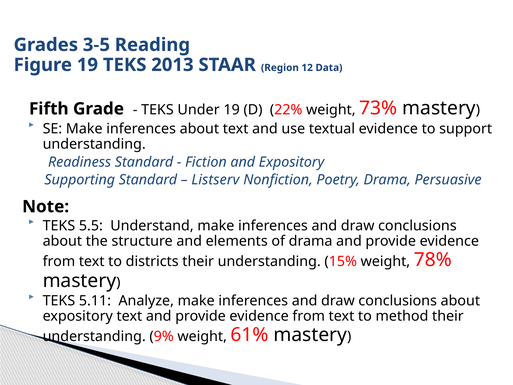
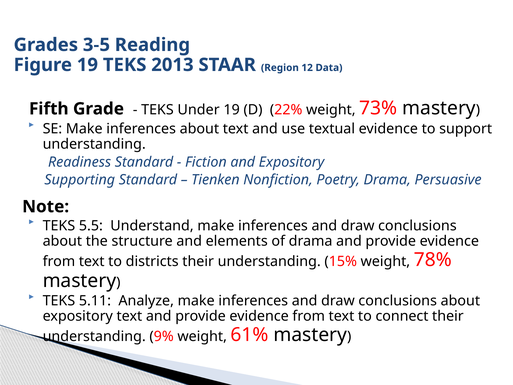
Listserv: Listserv -> Tienken (215, 180)
method: method -> connect (402, 316)
